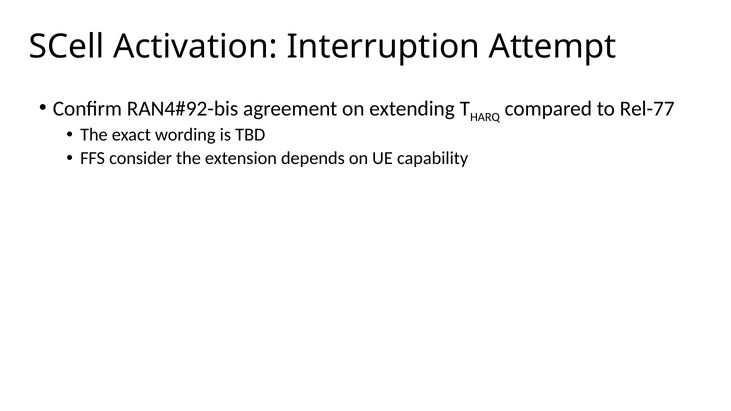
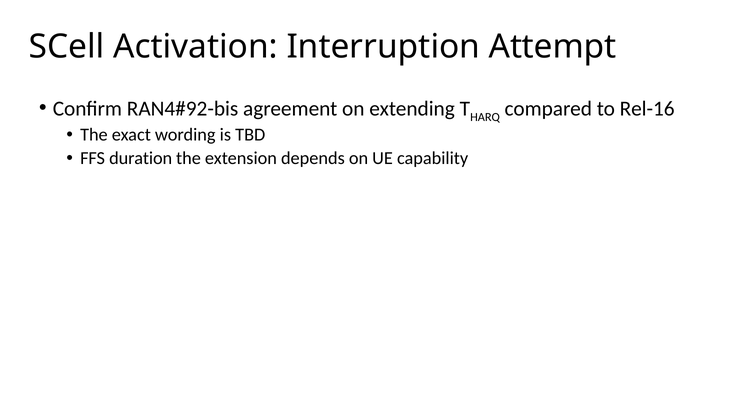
Rel-77: Rel-77 -> Rel-16 (647, 109)
consider: consider -> duration (141, 158)
